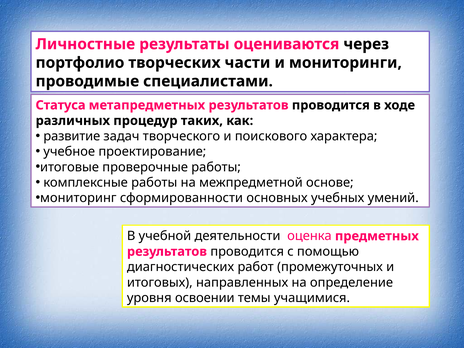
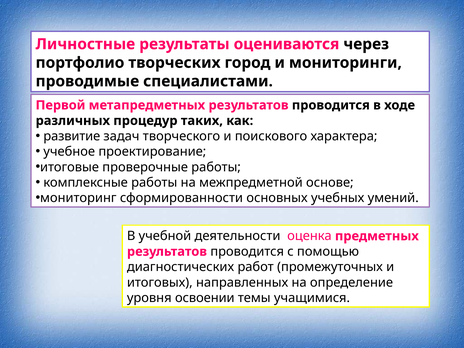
части: части -> город (248, 63)
Статуса: Статуса -> Первой (60, 105)
